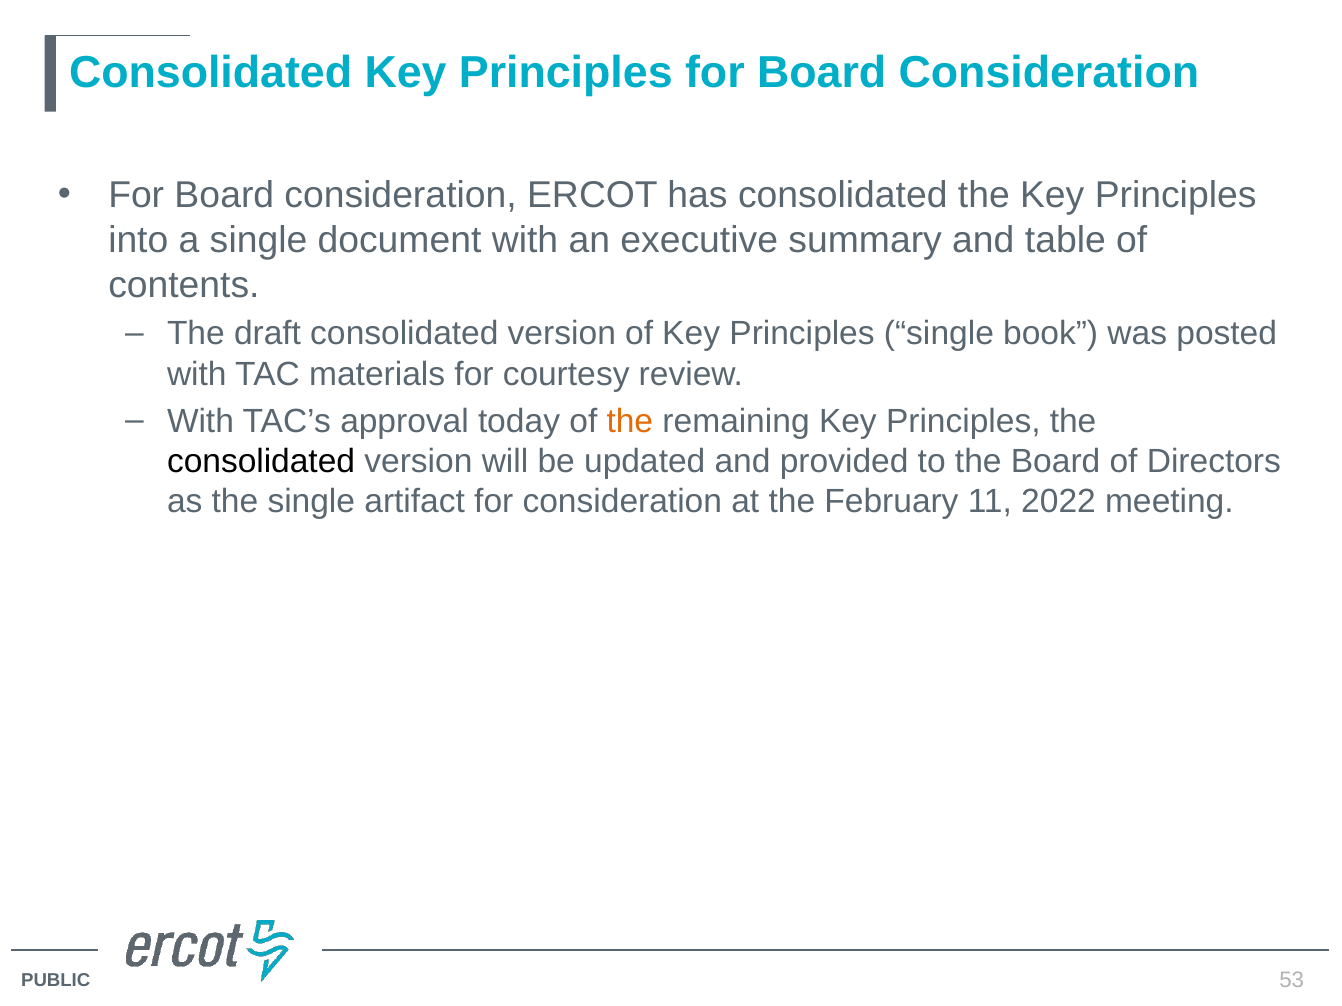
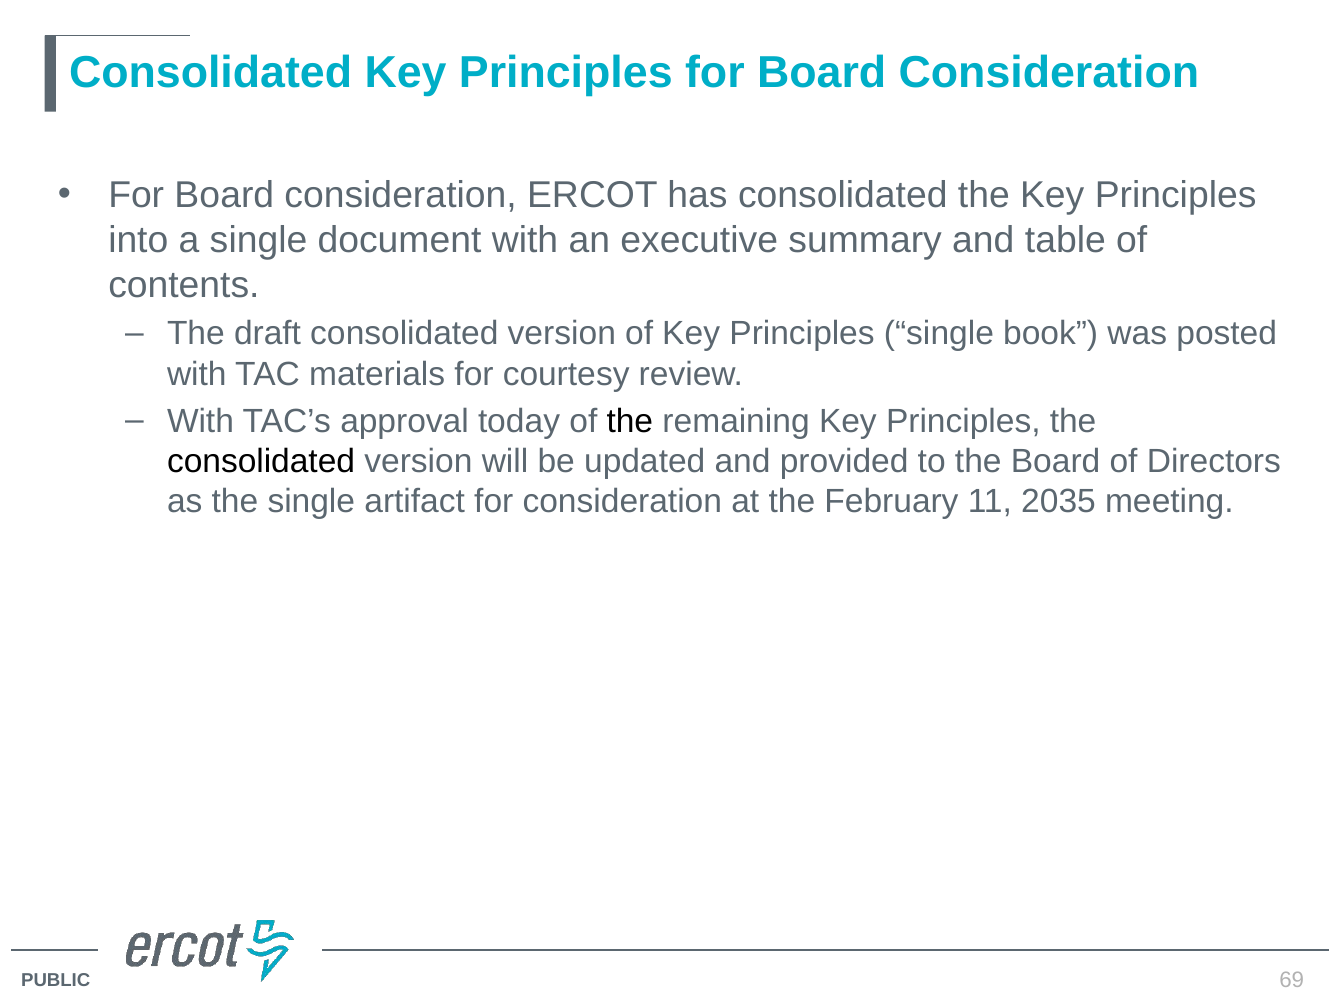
the colour: orange -> black (630, 421)
2022: 2022 -> 2035 (1059, 502)
53: 53 -> 69 (1292, 981)
